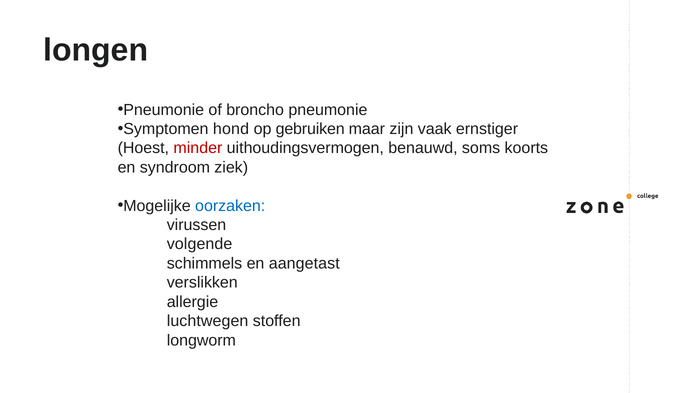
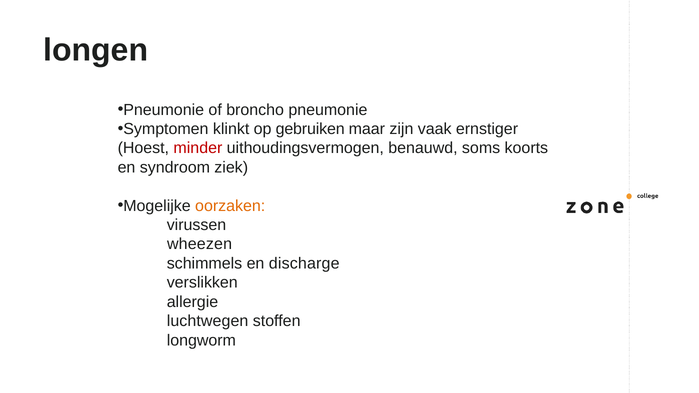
hond: hond -> klinkt (231, 129)
oorzaken colour: blue -> orange (230, 206)
volgende: volgende -> wheezen (200, 244)
aangetast: aangetast -> discharge (304, 264)
